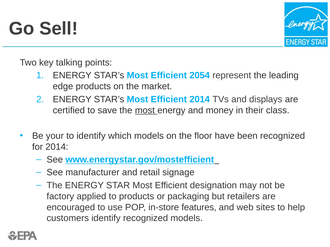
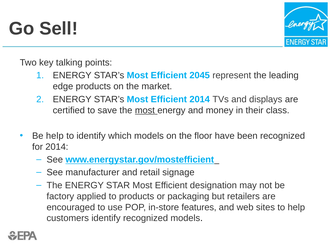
2054: 2054 -> 2045 (200, 76)
Be your: your -> help (55, 136)
